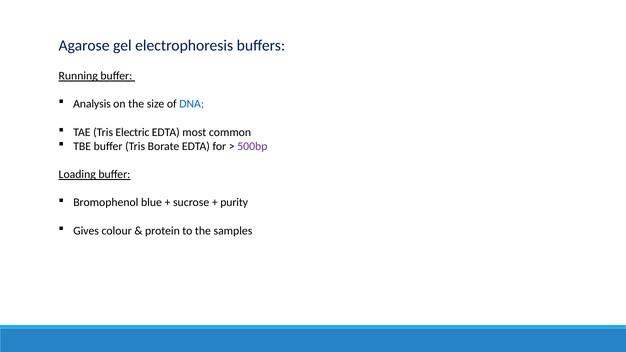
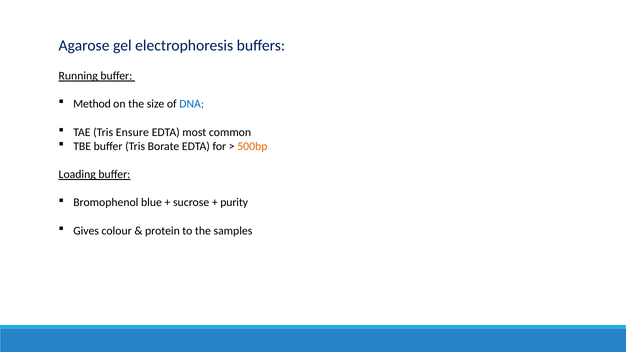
Analysis: Analysis -> Method (92, 104)
Electric: Electric -> Ensure (132, 132)
500bp colour: purple -> orange (252, 146)
